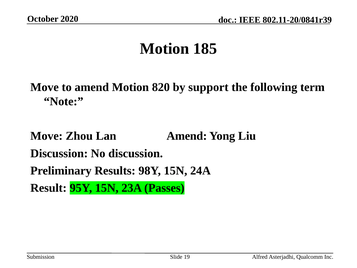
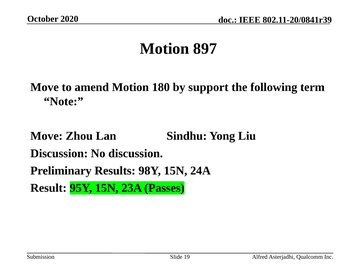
185: 185 -> 897 (205, 49)
820: 820 -> 180 (161, 87)
Lan Amend: Amend -> Sindhu (187, 136)
